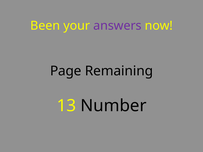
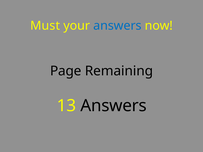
Been: Been -> Must (45, 26)
answers colour: purple -> blue (117, 26)
13 Number: Number -> Answers (114, 106)
